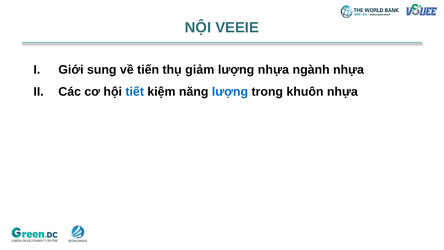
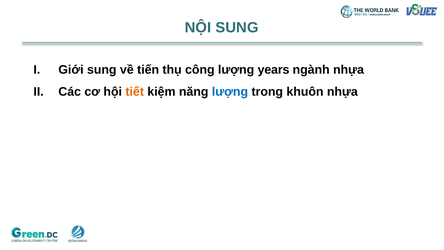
NỘI VEEIE: VEEIE -> SUNG (237, 28)
giảm: giảm -> công (200, 70)
lượng nhựa: nhựa -> years (274, 70)
tiết colour: blue -> orange (135, 92)
